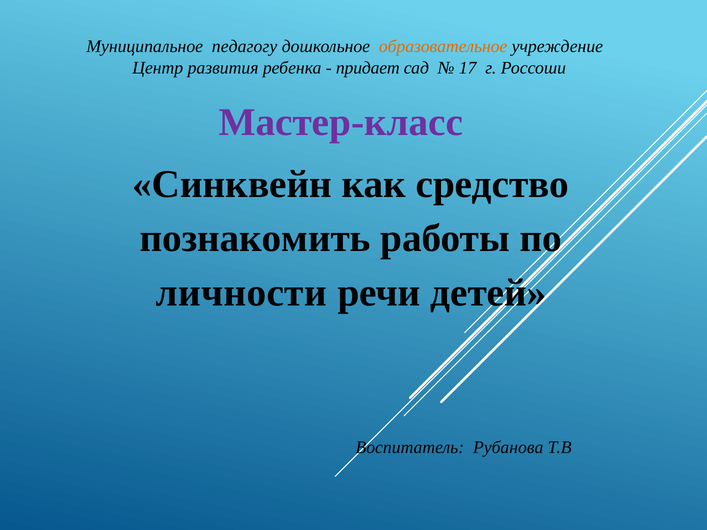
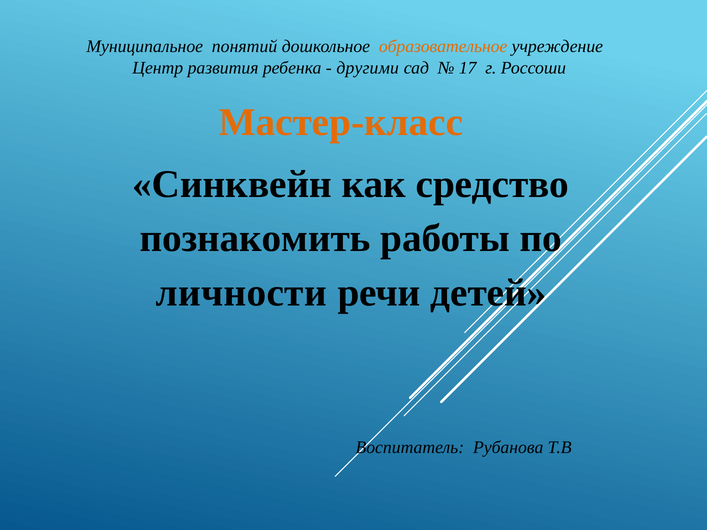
педагогу: педагогу -> понятий (245, 47)
придает: придает -> другими (368, 68)
Мастер-класс colour: purple -> orange (341, 122)
